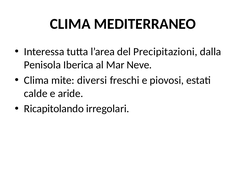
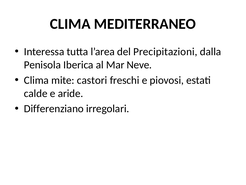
diversi: diversi -> castori (92, 80)
Ricapitolando: Ricapitolando -> Differenziano (54, 108)
